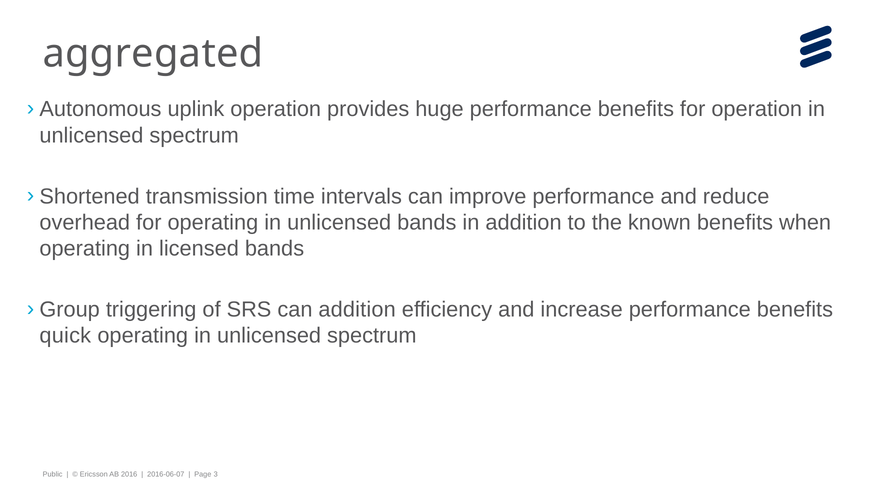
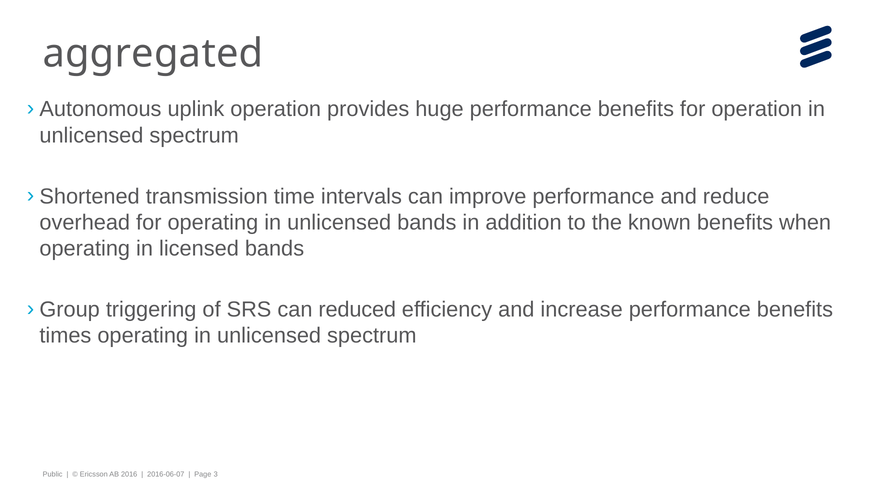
can addition: addition -> reduced (357, 309)
quick: quick -> times (65, 335)
